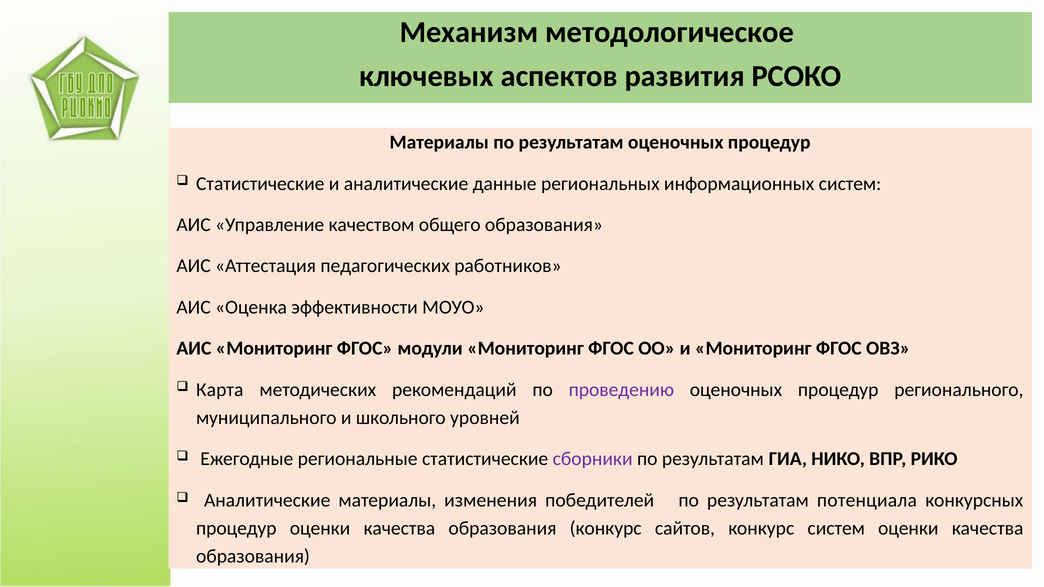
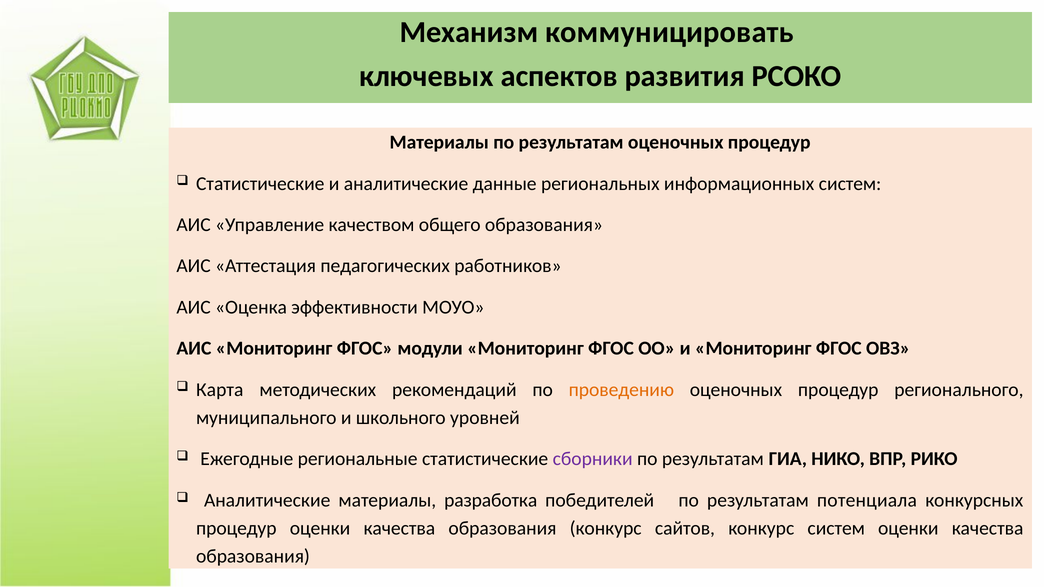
методологическое: методологическое -> коммуницировать (670, 32)
проведению colour: purple -> orange (621, 390)
изменения: изменения -> разработка (491, 500)
